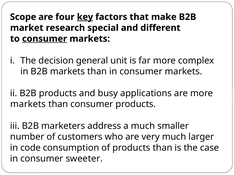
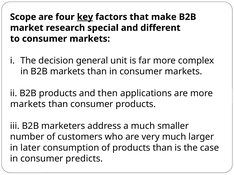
consumer underline: present -> none (45, 39)
busy: busy -> then (108, 93)
code: code -> later (30, 148)
sweeter: sweeter -> predicts (84, 159)
